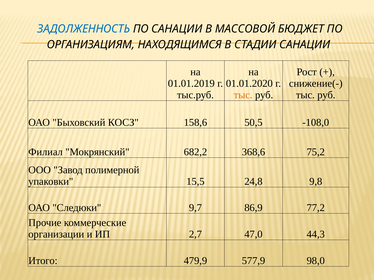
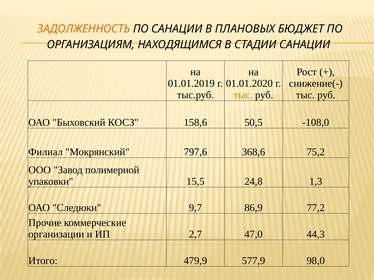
ЗАДОЛЖЕННОСТЬ colour: blue -> orange (84, 29)
МАССОВОЙ: МАССОВОЙ -> ПЛАНОВЫХ (245, 29)
682,2: 682,2 -> 797,6 (195, 152)
9,8: 9,8 -> 1,3 (316, 182)
